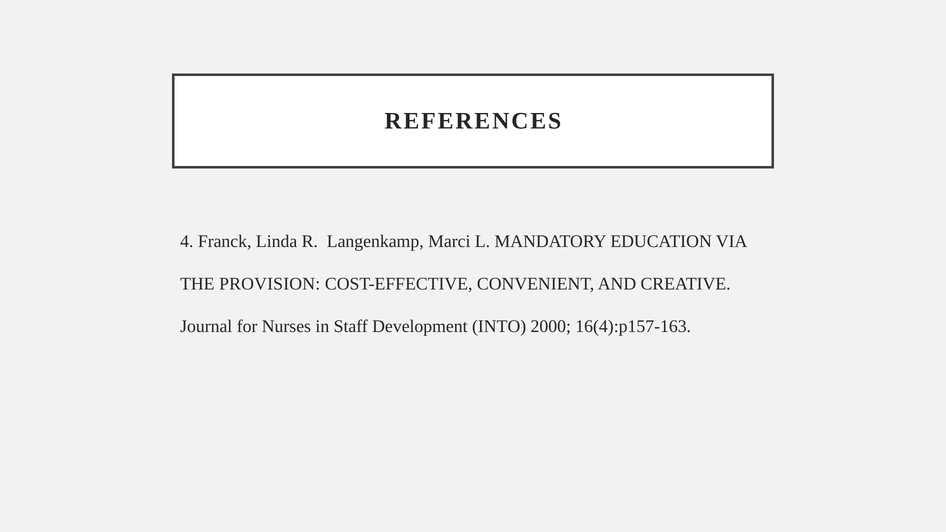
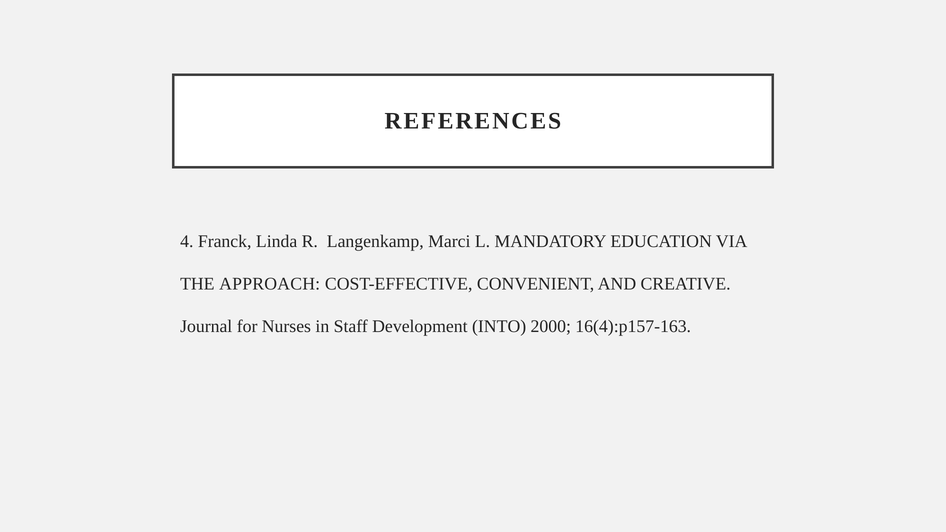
PROVISION: PROVISION -> APPROACH (270, 284)
